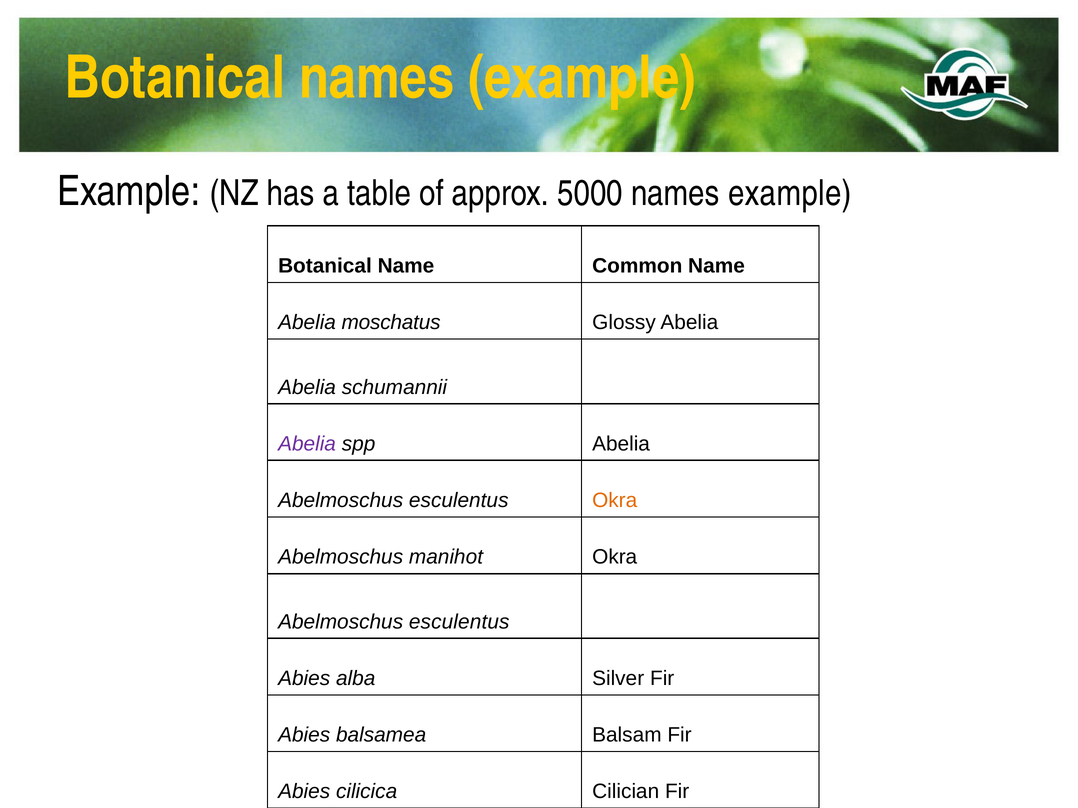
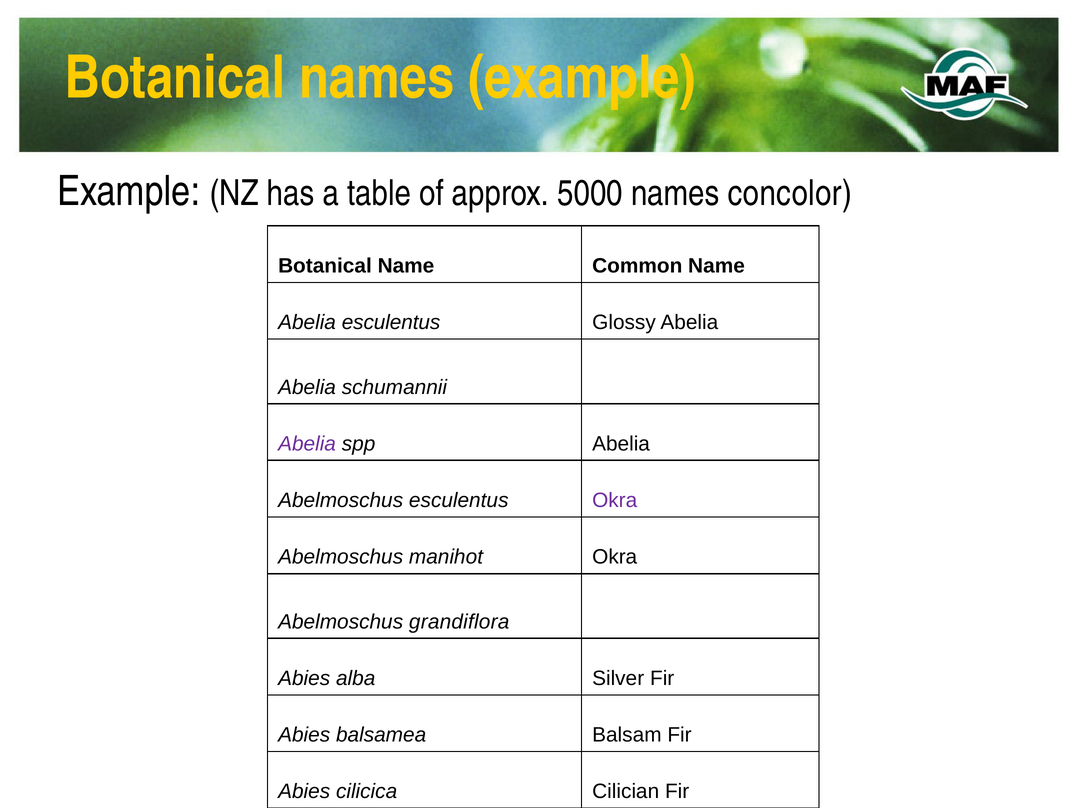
5000 names example: example -> concolor (790, 194)
Abelia moschatus: moschatus -> esculentus (391, 323)
Okra colour: orange -> purple (615, 501)
esculentus: esculentus -> grandiflora (459, 622)
